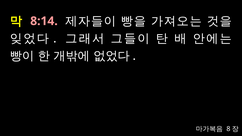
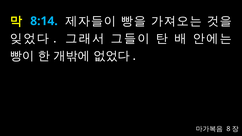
8:14 colour: pink -> light blue (44, 21)
